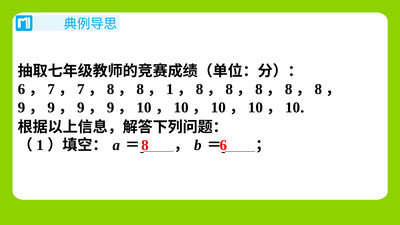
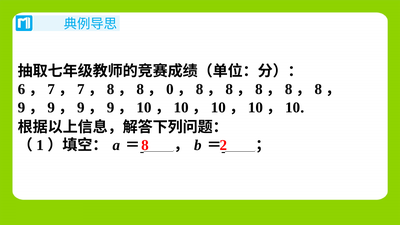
1: 1 -> 0 (170, 89)
8 6: 6 -> 2 (223, 145)
